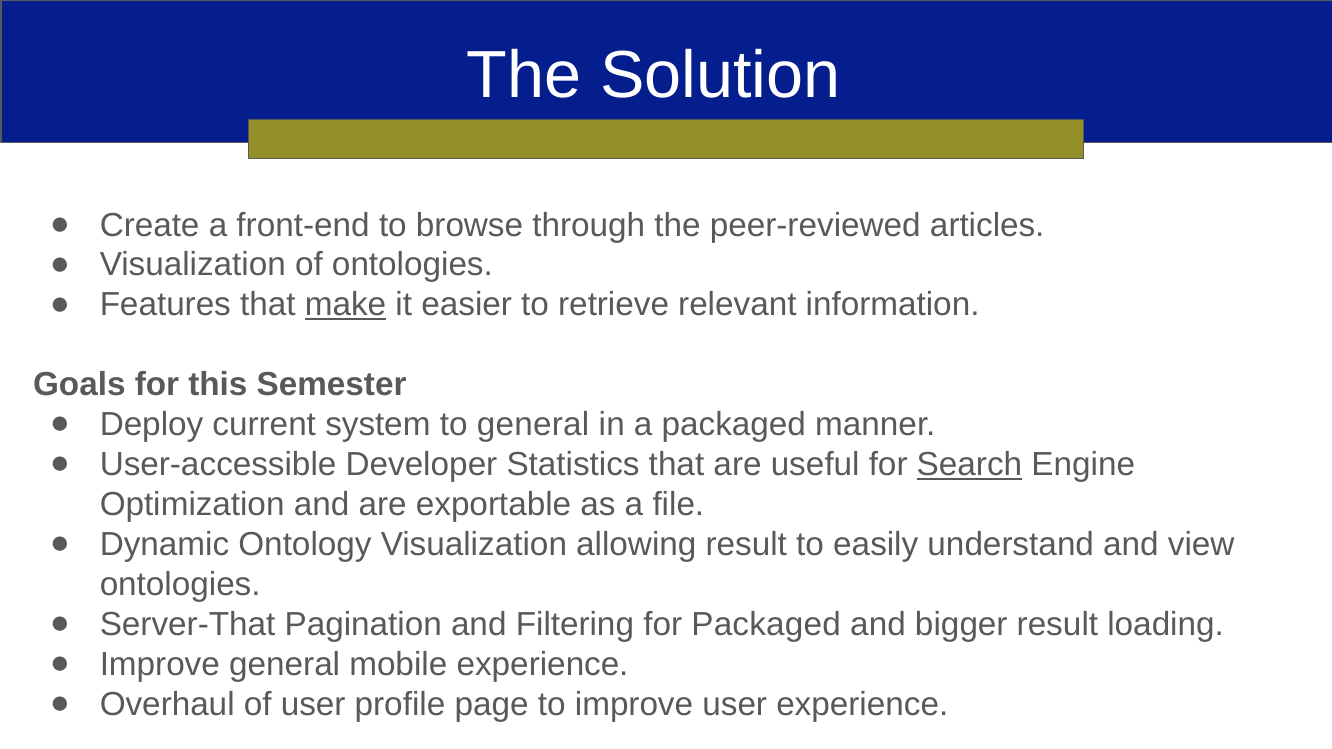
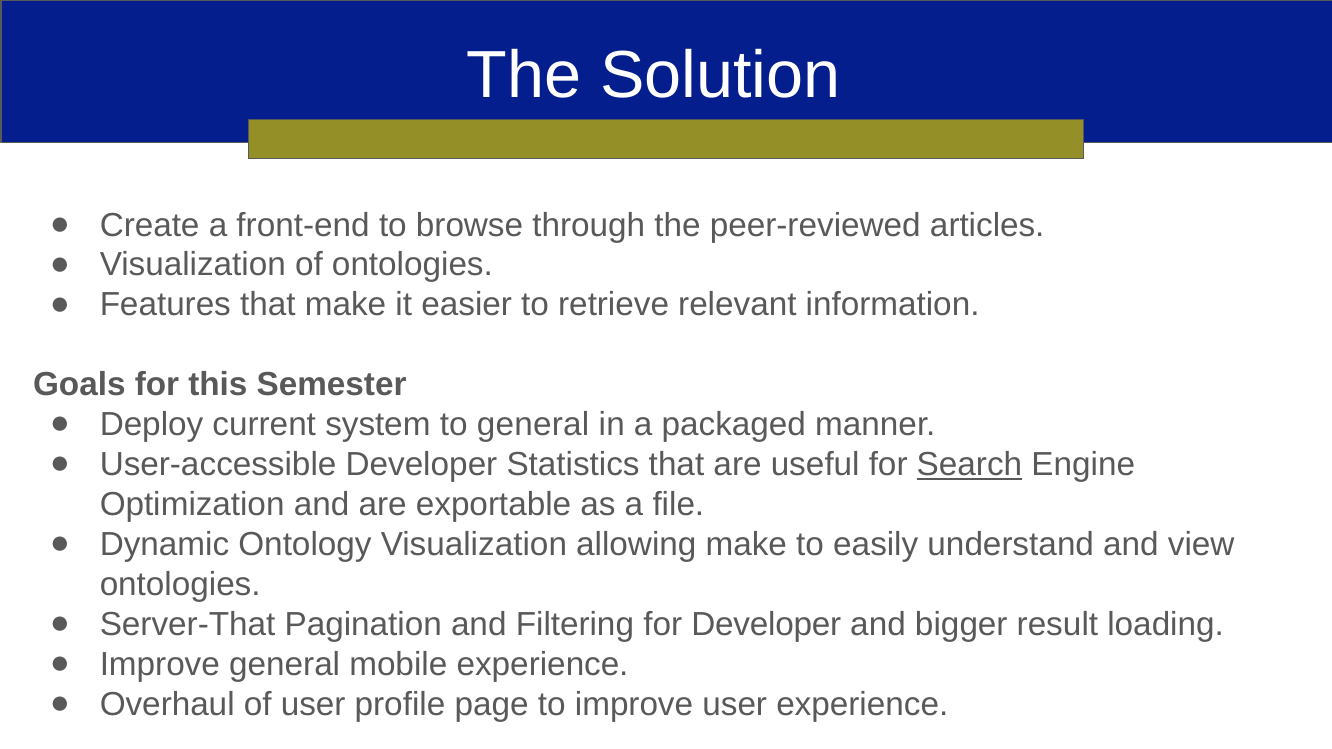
make underline: present -> none (346, 305)
allowing result: result -> make (746, 545)
for Packaged: Packaged -> Developer (766, 625)
